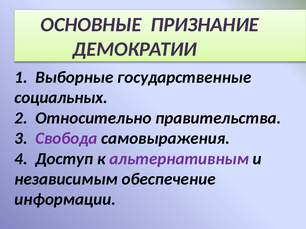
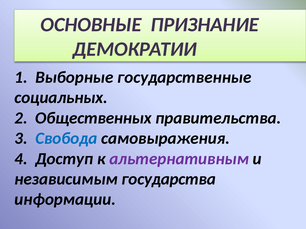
Относительно: Относительно -> Общественных (93, 118)
Свобода colour: purple -> blue (66, 139)
обеспечение: обеспечение -> государства (169, 179)
